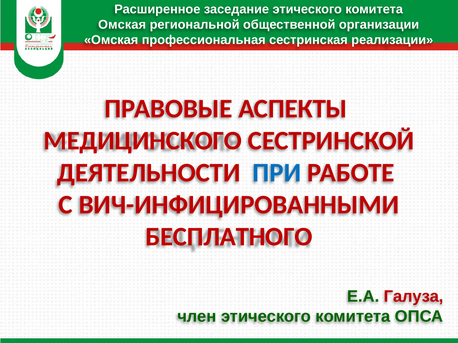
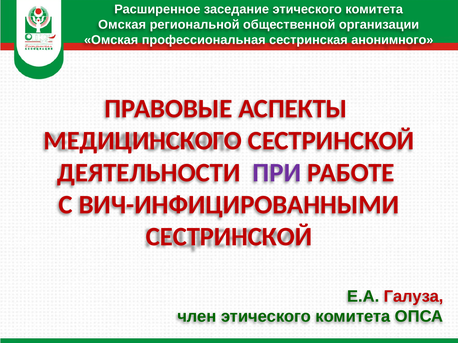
реализации: реализации -> анонимного (392, 40)
ПРИ colour: blue -> purple (277, 173)
БЕСПЛАТНОГО: БЕСПЛАТНОГО -> СЕСТРИНСКОЙ (229, 237)
